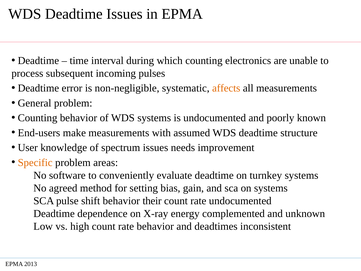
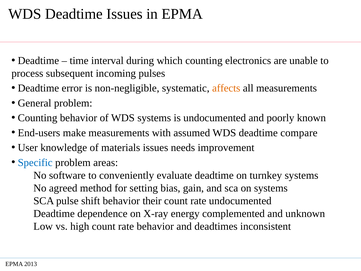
structure: structure -> compare (299, 133)
spectrum: spectrum -> materials (121, 148)
Specific colour: orange -> blue (35, 162)
